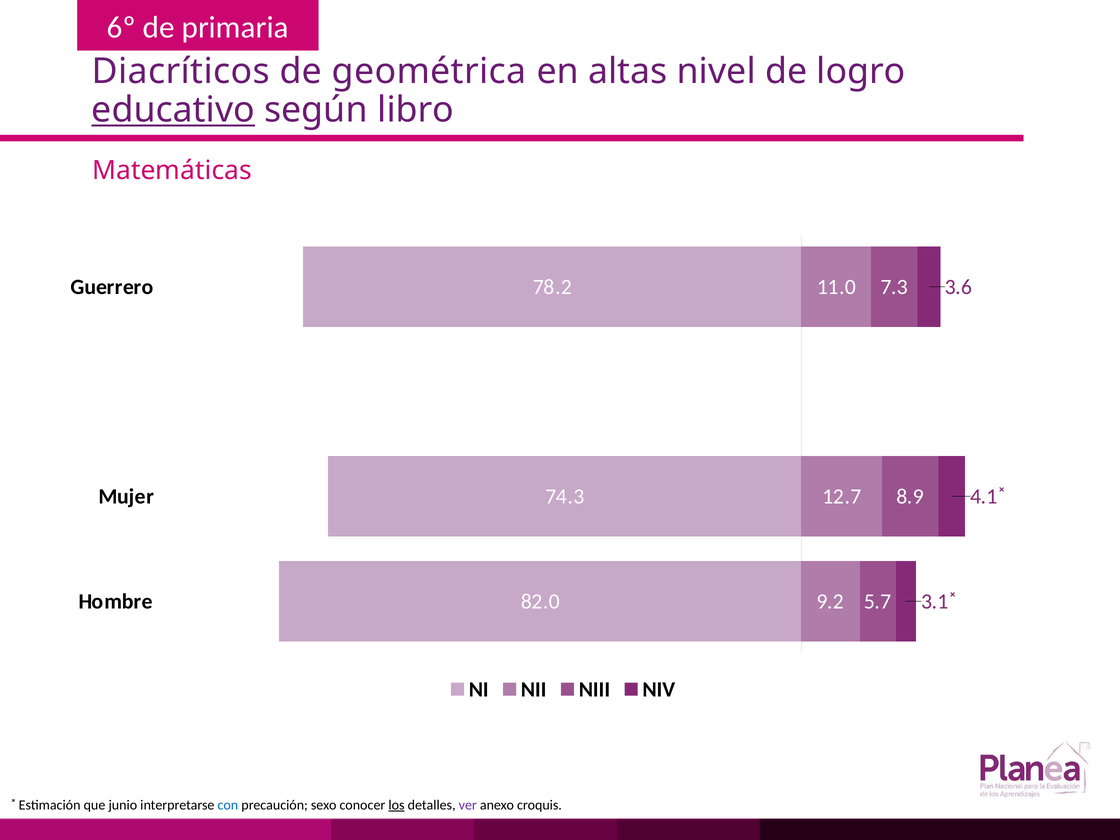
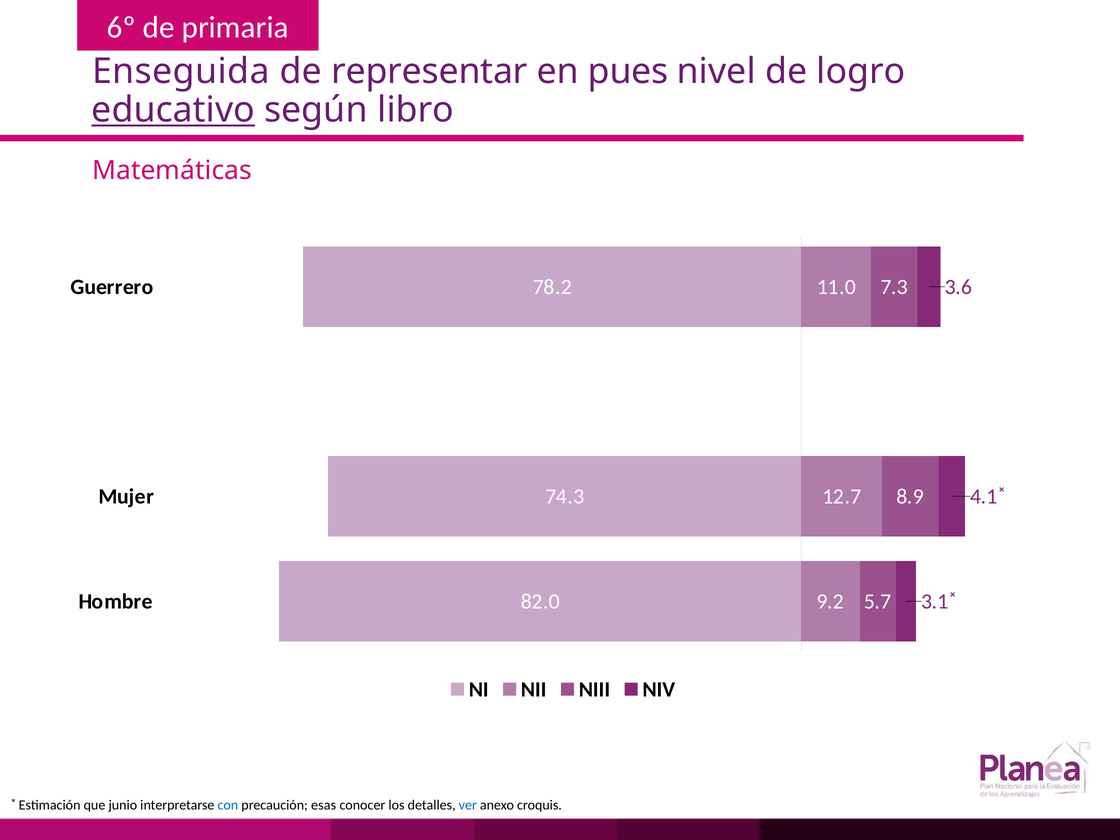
Diacríticos: Diacríticos -> Enseguida (181, 71)
geométrica: geométrica -> representar (429, 71)
altas: altas -> pues (628, 71)
sexo: sexo -> esas (324, 805)
los underline: present -> none (397, 805)
ver colour: purple -> blue (468, 805)
